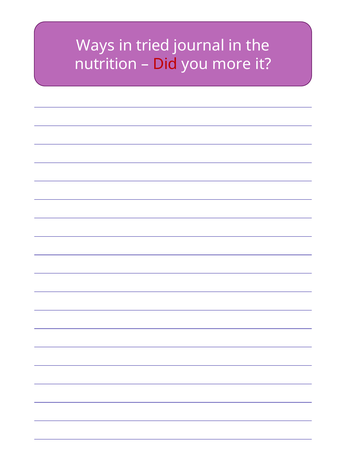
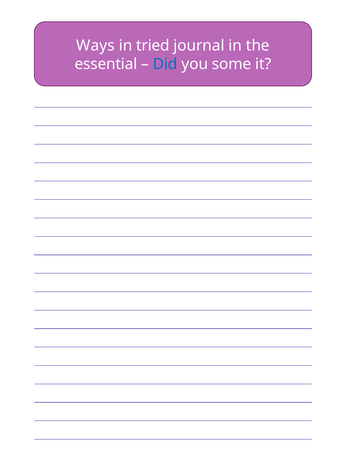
nutrition: nutrition -> essential (106, 64)
Did colour: red -> blue (165, 64)
more: more -> some (232, 64)
